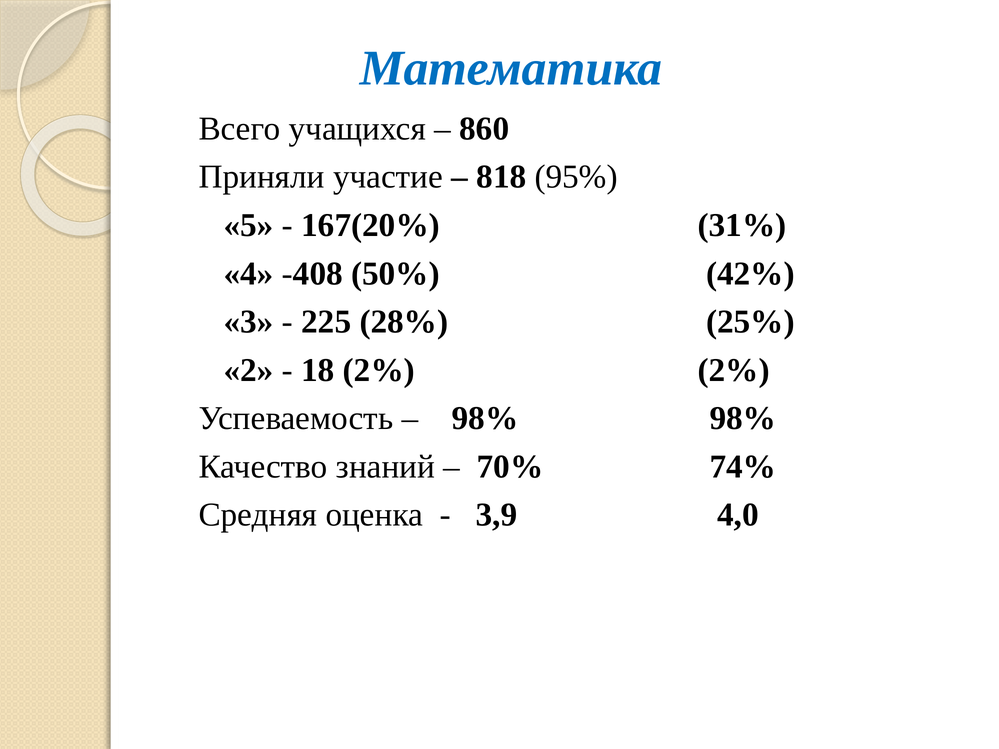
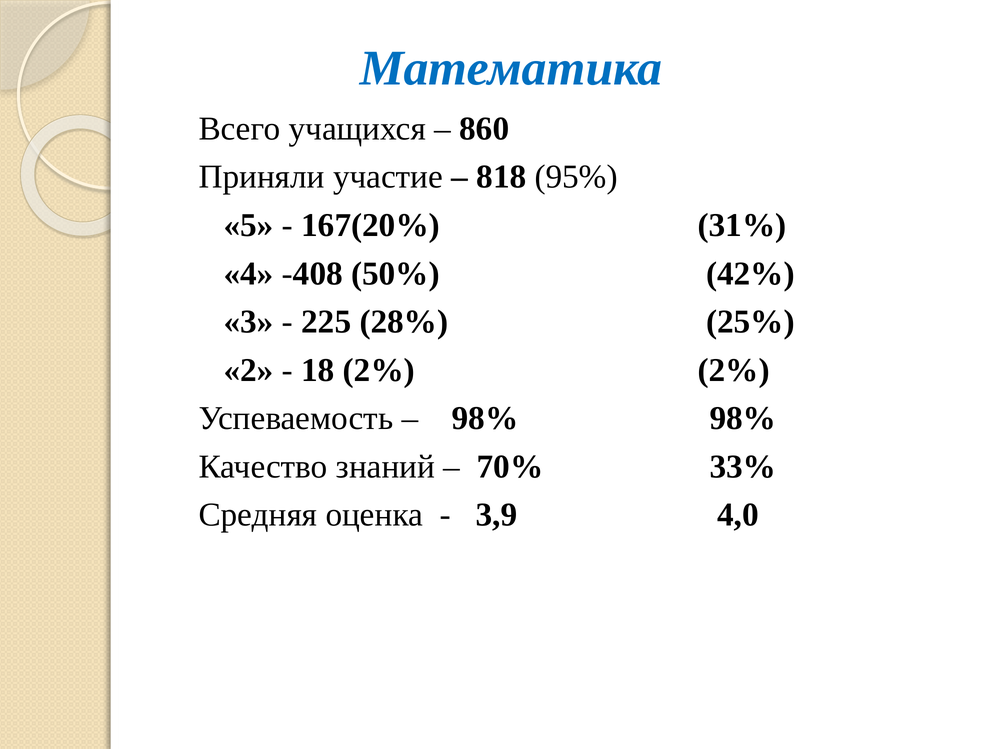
74%: 74% -> 33% (743, 467)
